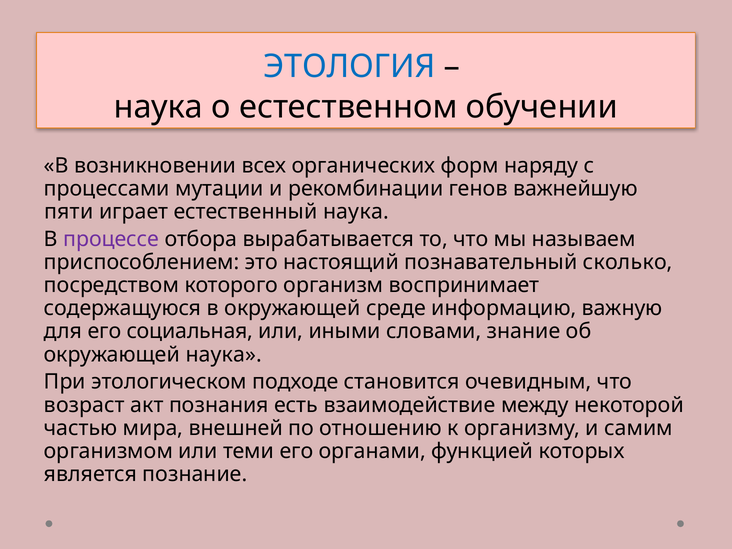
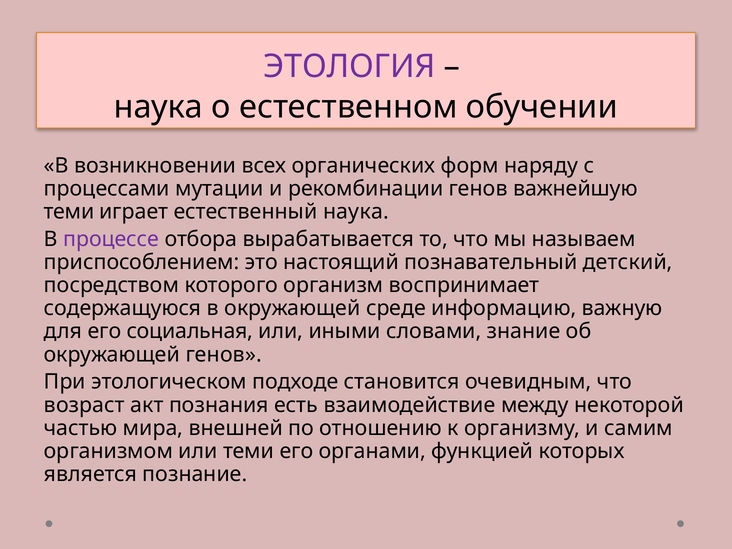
ЭТОЛОГИЯ colour: blue -> purple (349, 66)
пяти: пяти -> теми (69, 212)
сколько: сколько -> детский (628, 262)
окружающей наука: наука -> генов (224, 354)
